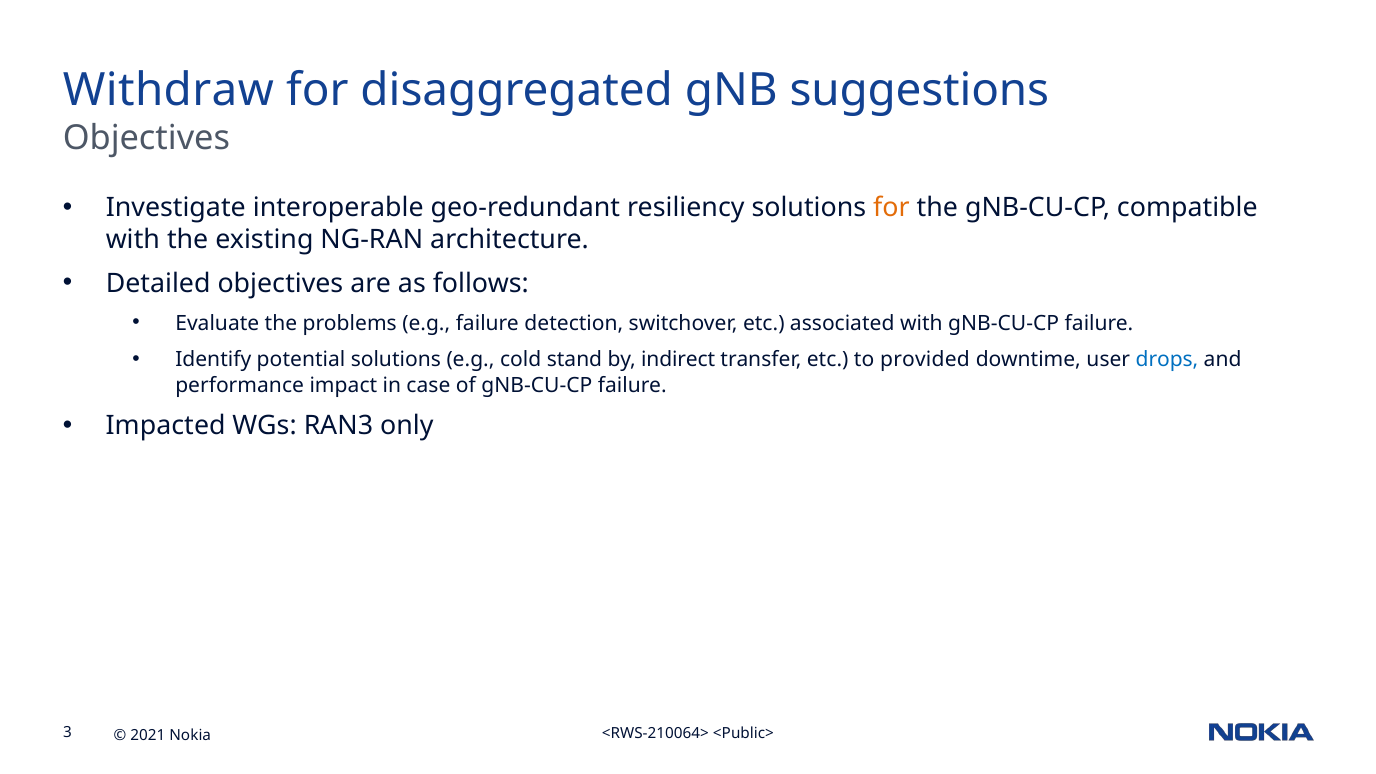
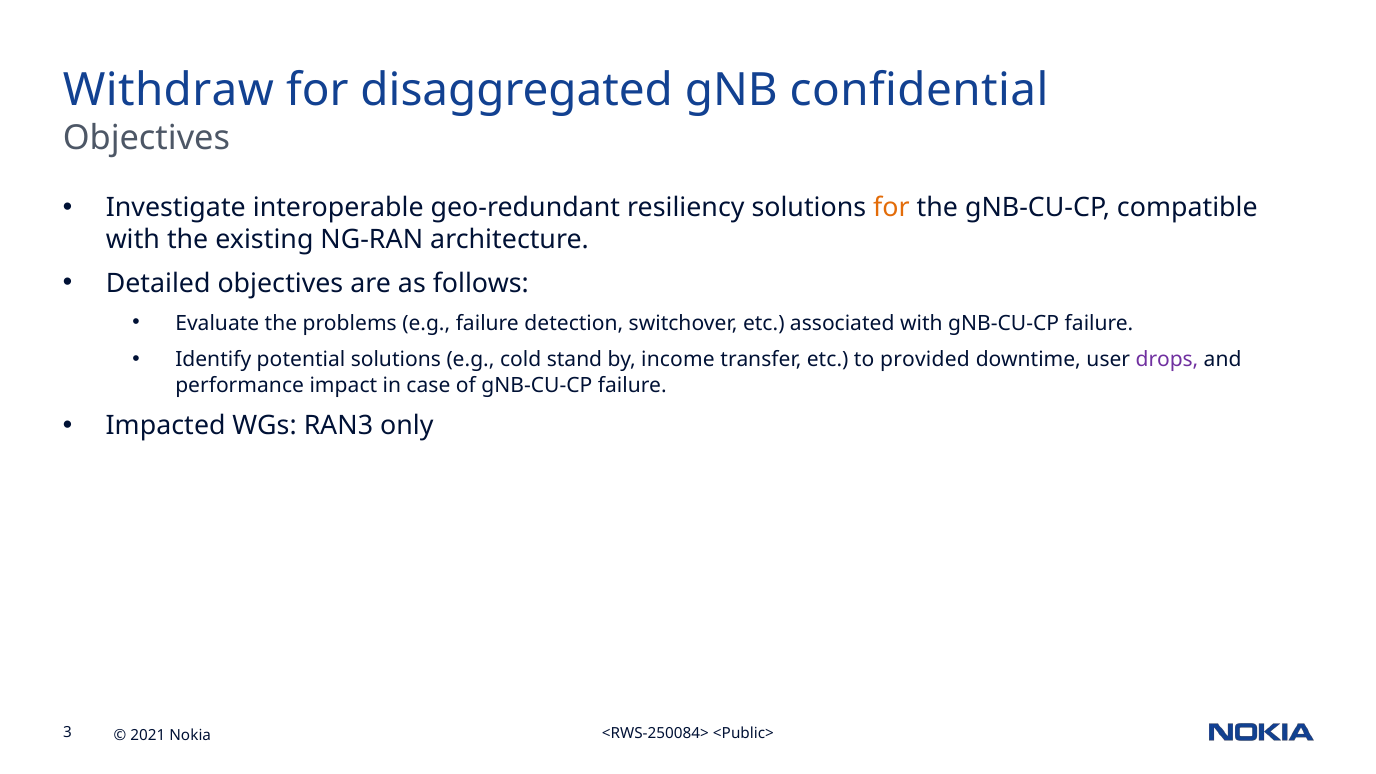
suggestions: suggestions -> confidential (919, 90)
indirect: indirect -> income (678, 360)
drops colour: blue -> purple (1167, 360)
<RWS-210064>: <RWS-210064> -> <RWS-250084> (655, 734)
